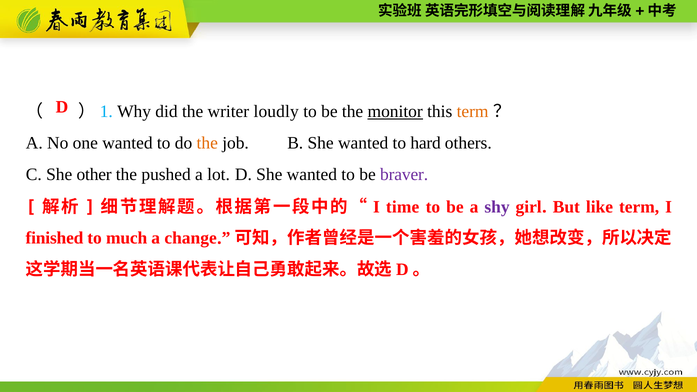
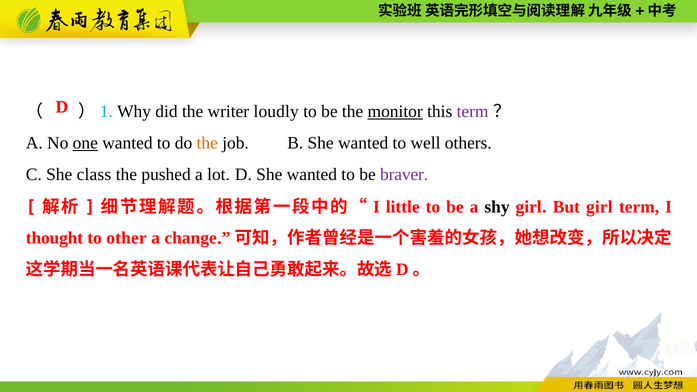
term colour: orange -> purple (473, 112)
one underline: none -> present (85, 143)
hard: hard -> well (426, 143)
other: other -> class (94, 174)
time: time -> little (403, 207)
shy colour: purple -> black (497, 207)
But like: like -> girl (599, 207)
finished: finished -> thought (54, 238)
much: much -> other (127, 238)
